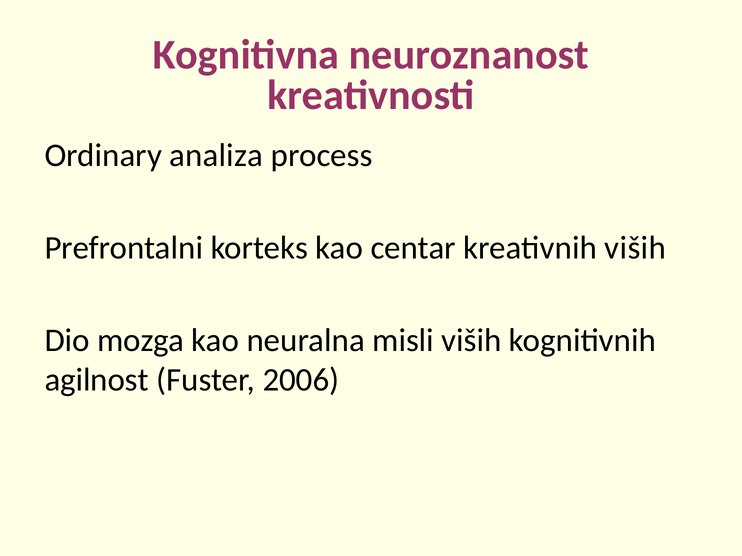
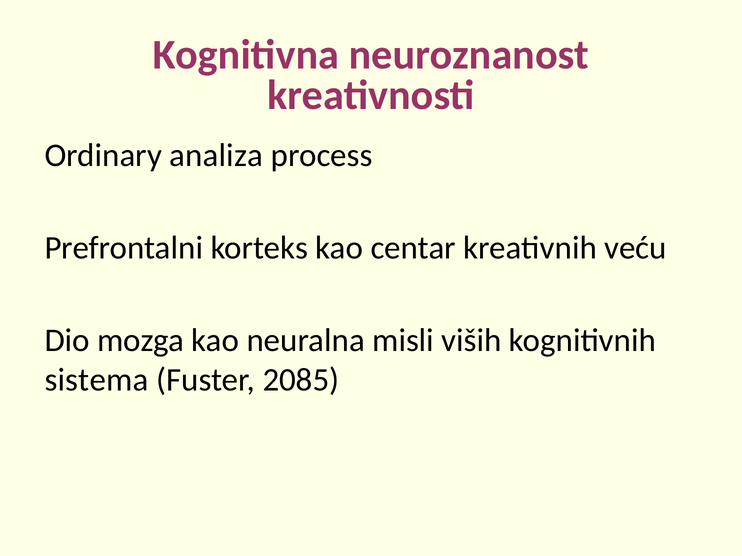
kreativnih viših: viših -> veću (635, 248)
agilnost: agilnost -> sistema (96, 380)
2006: 2006 -> 2085 (301, 380)
